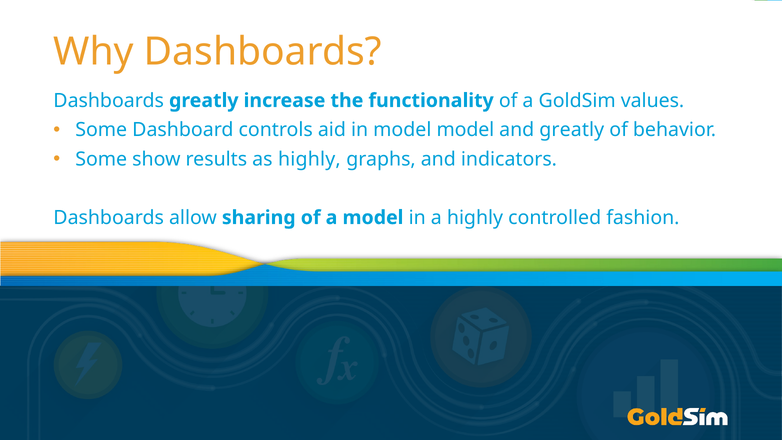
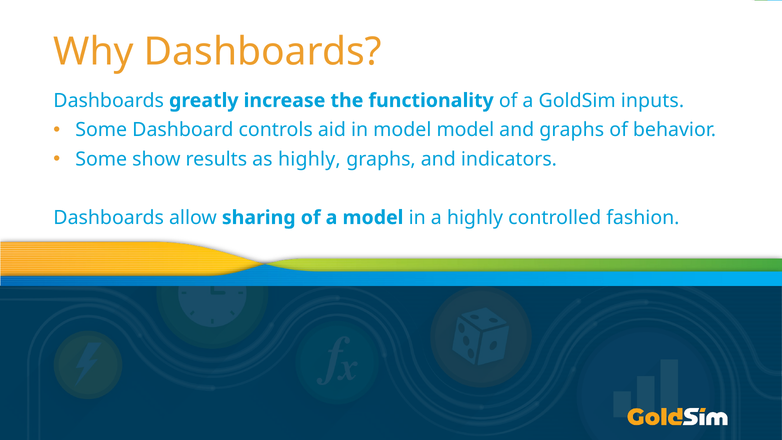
values: values -> inputs (652, 101)
and greatly: greatly -> graphs (572, 130)
